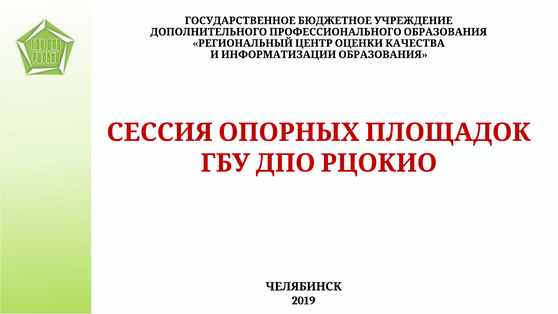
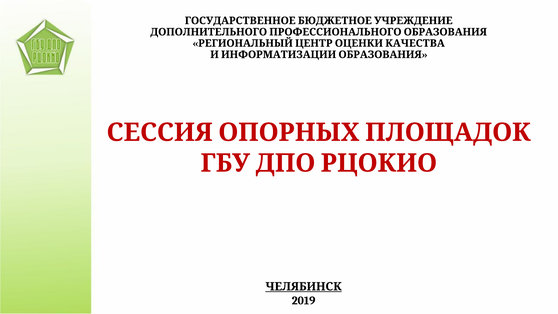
ЧЕЛЯБИНСК underline: none -> present (304, 286)
